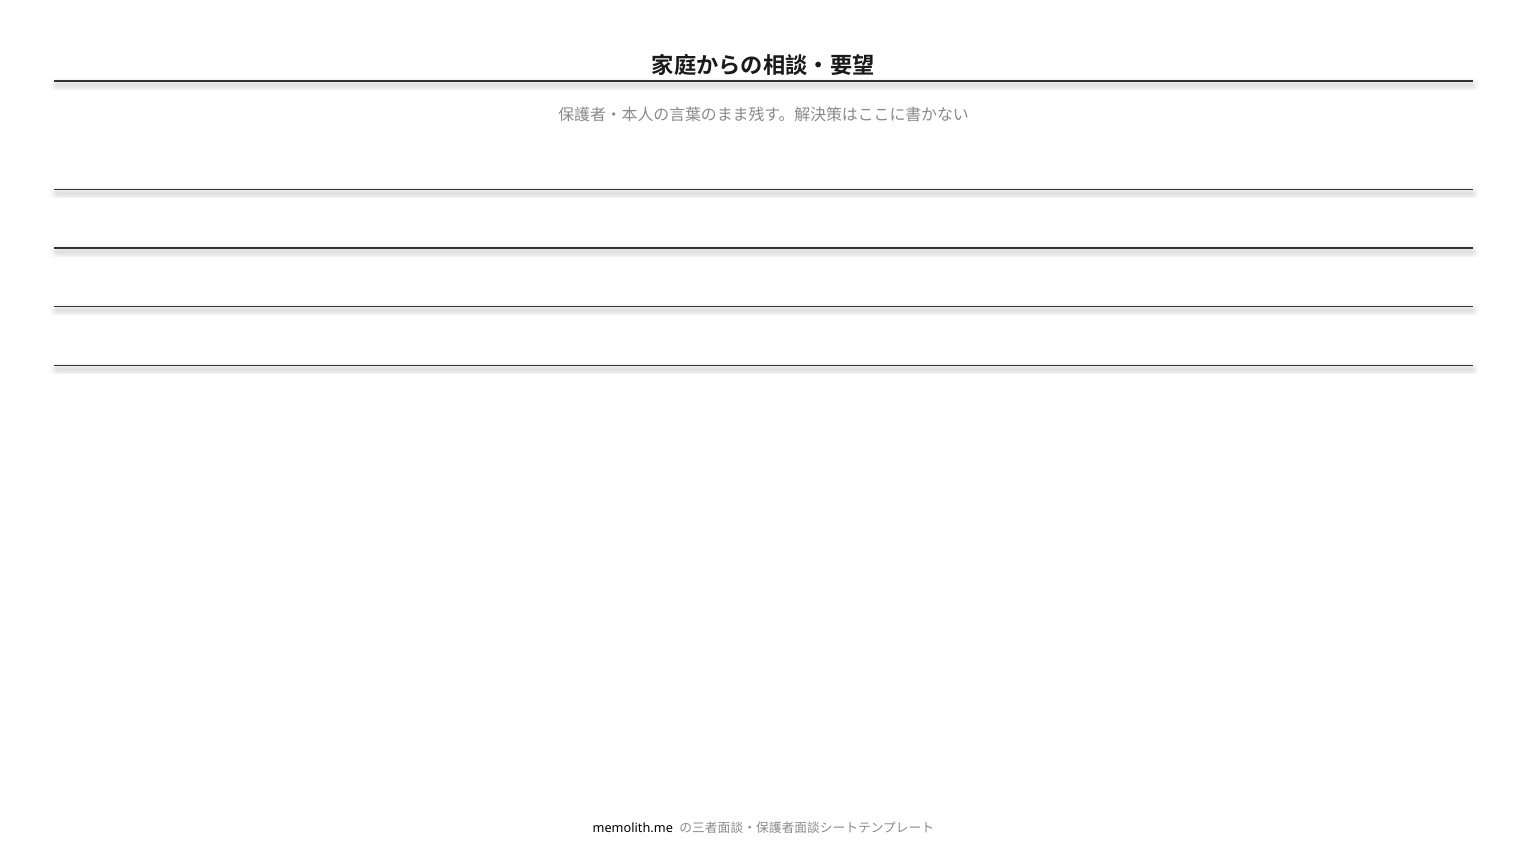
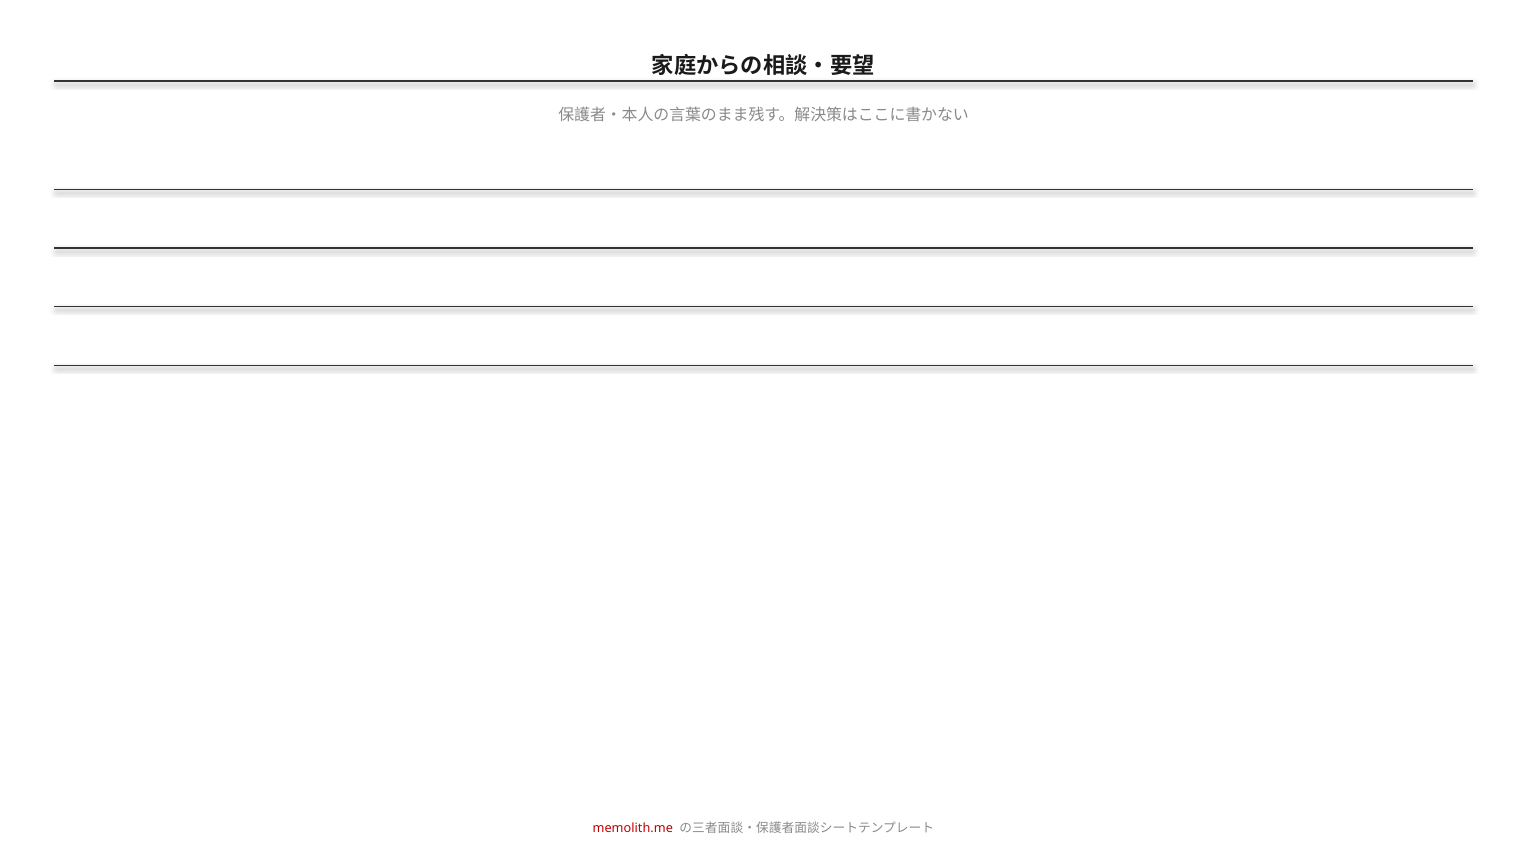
memolith.me colour: black -> red (633, 828)
